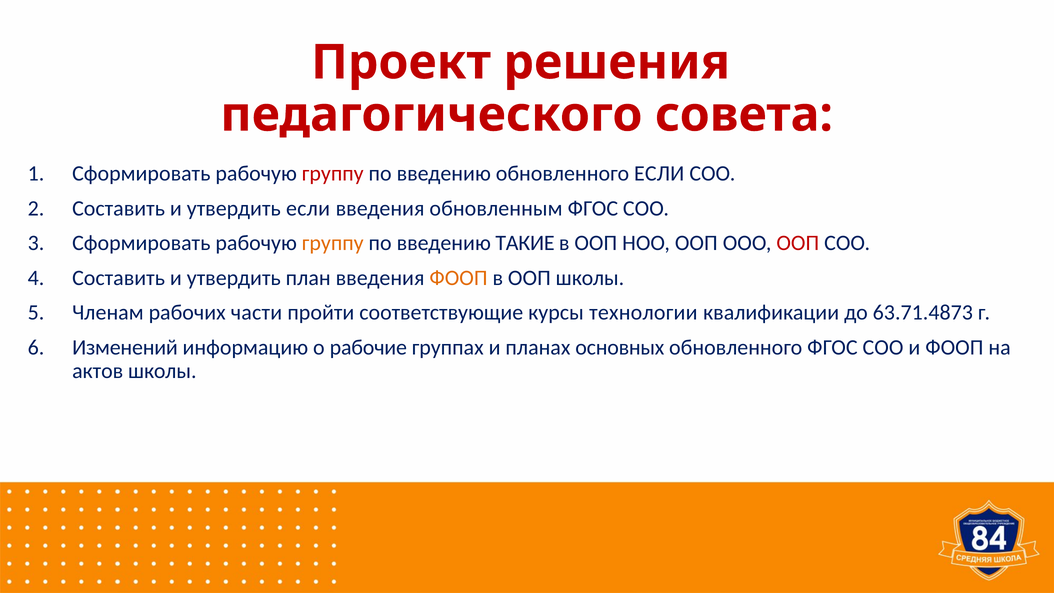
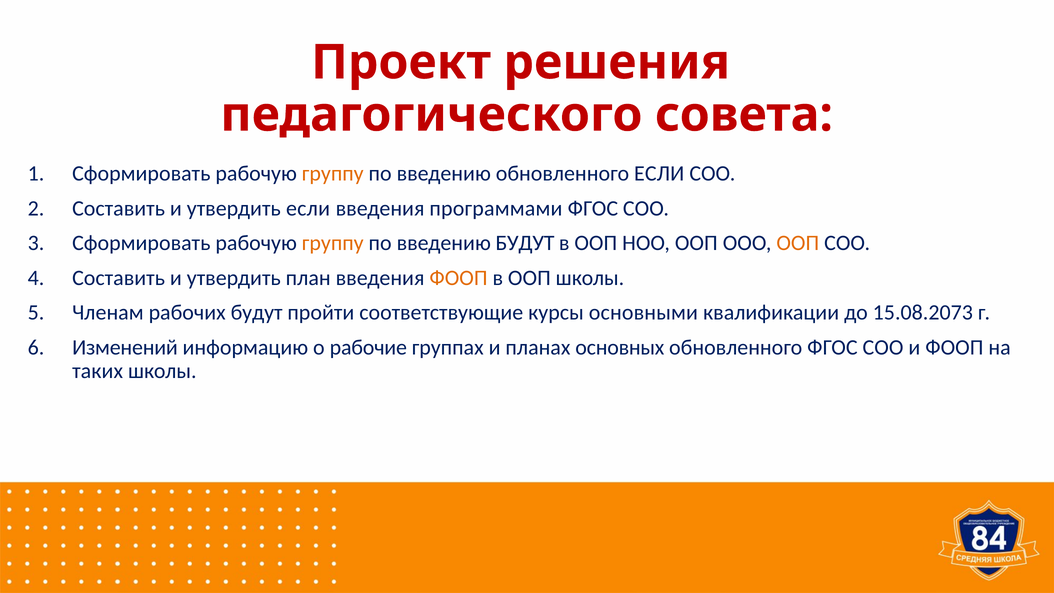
группу colour: red -> orange (333, 174)
обновленным: обновленным -> программами (496, 208)
введению ТАКИЕ: ТАКИЕ -> БУДУТ (525, 243)
ООП colour: red -> orange (798, 243)
рабочих части: части -> будут (257, 312)
технологии: технологии -> основными (643, 312)
63.71.4873: 63.71.4873 -> 15.08.2073 (923, 312)
актов: актов -> таких (98, 371)
